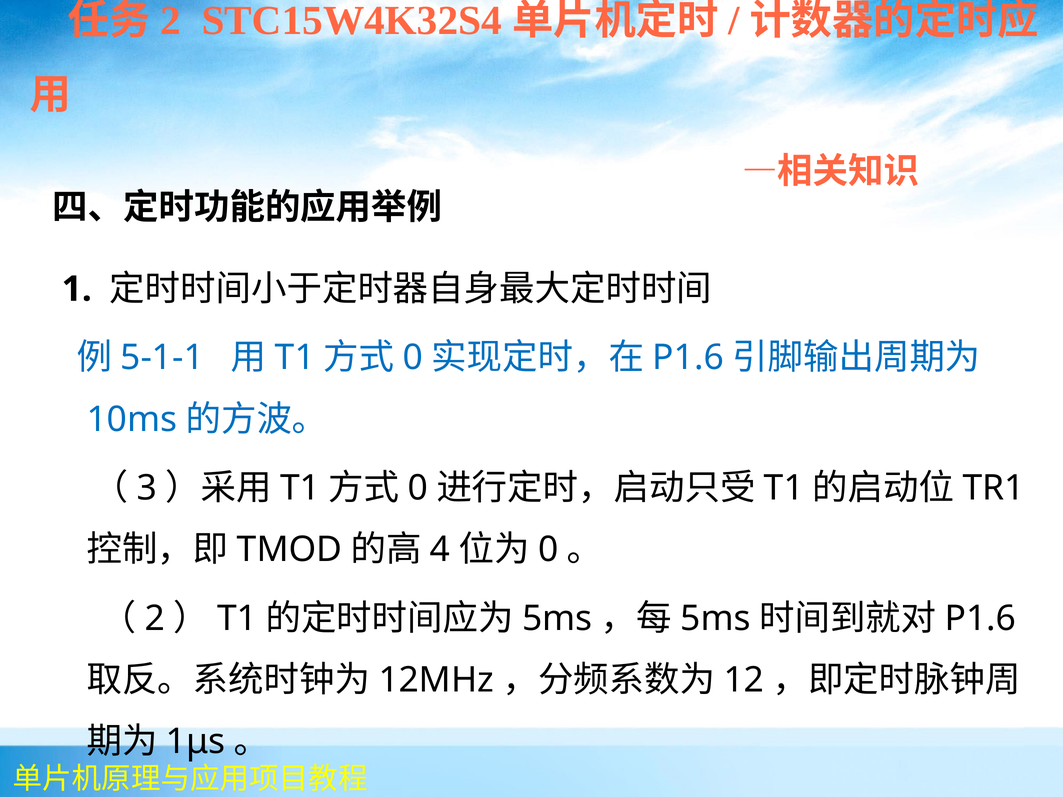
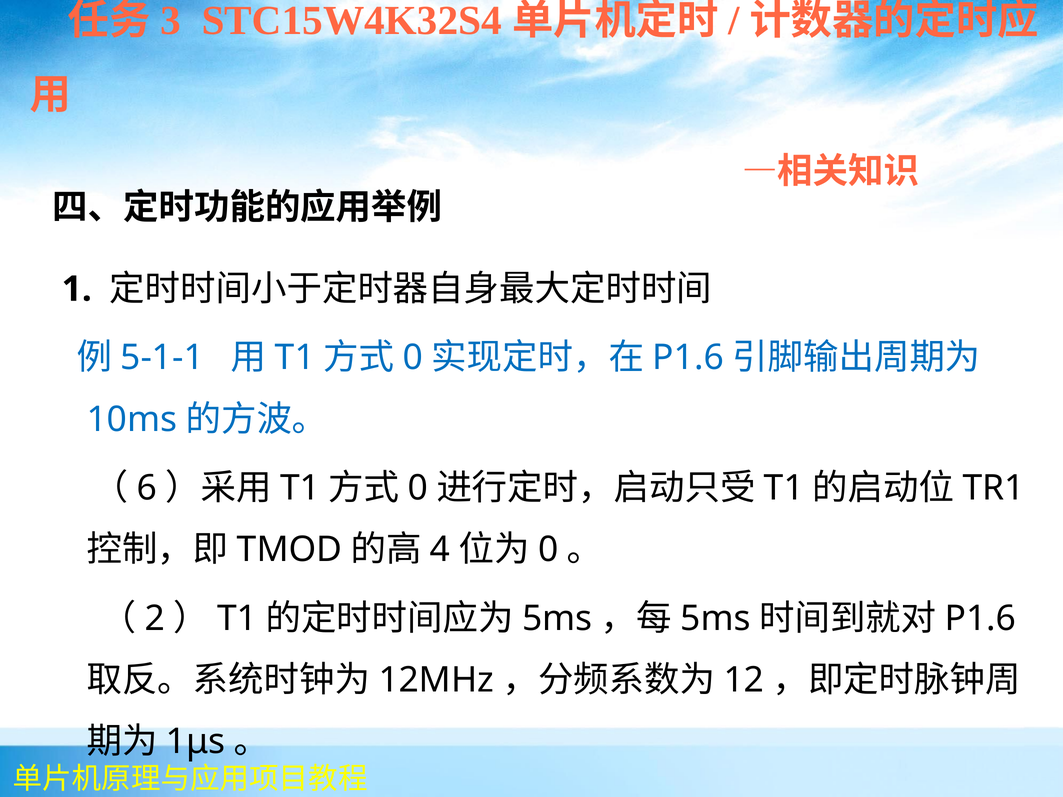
2: 2 -> 3 (171, 21)
3: 3 -> 6 (147, 488)
